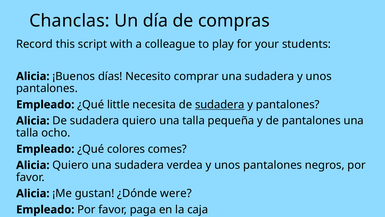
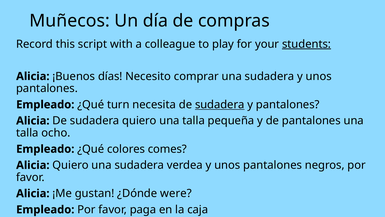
Chanclas: Chanclas -> Muñecos (70, 21)
students underline: none -> present (306, 44)
little: little -> turn (118, 104)
